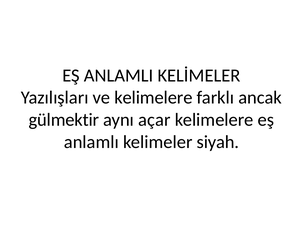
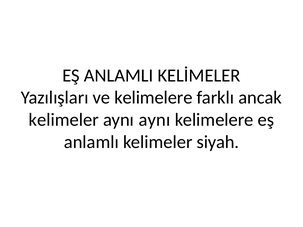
gülmektir: gülmektir -> kelimeler (64, 120)
aynı açar: açar -> aynı (154, 120)
